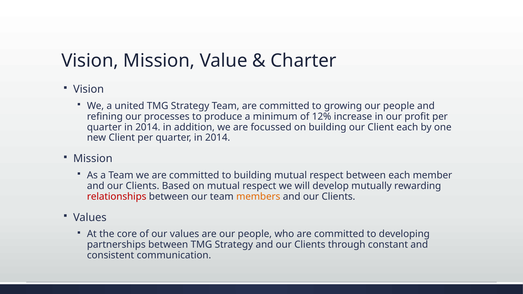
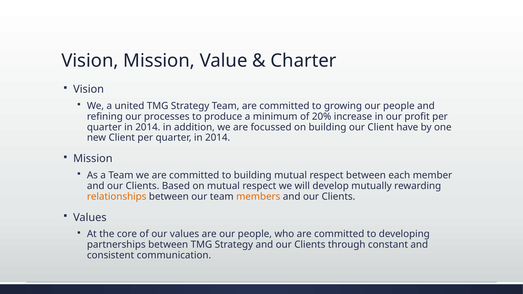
12%: 12% -> 20% (322, 117)
Client each: each -> have (407, 127)
relationships colour: red -> orange (117, 197)
